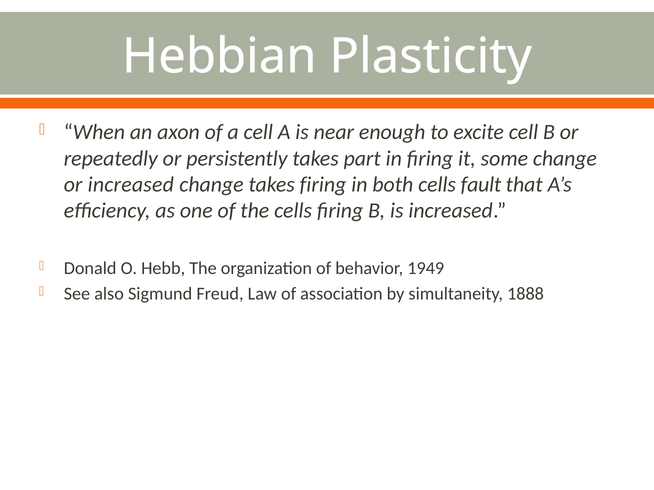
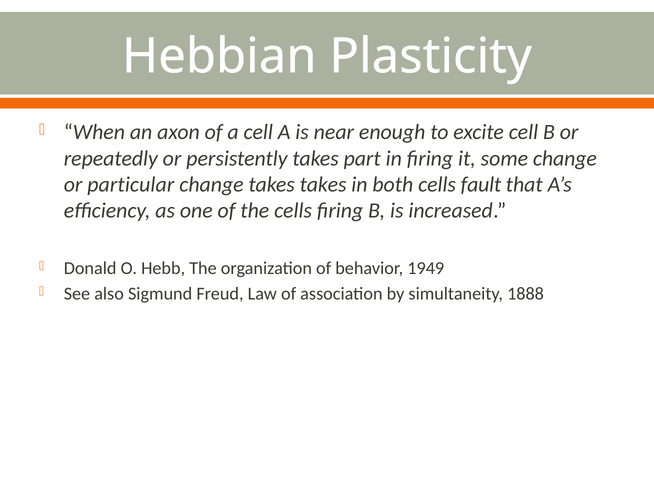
or increased: increased -> particular (131, 185)
takes firing: firing -> takes (323, 185)
